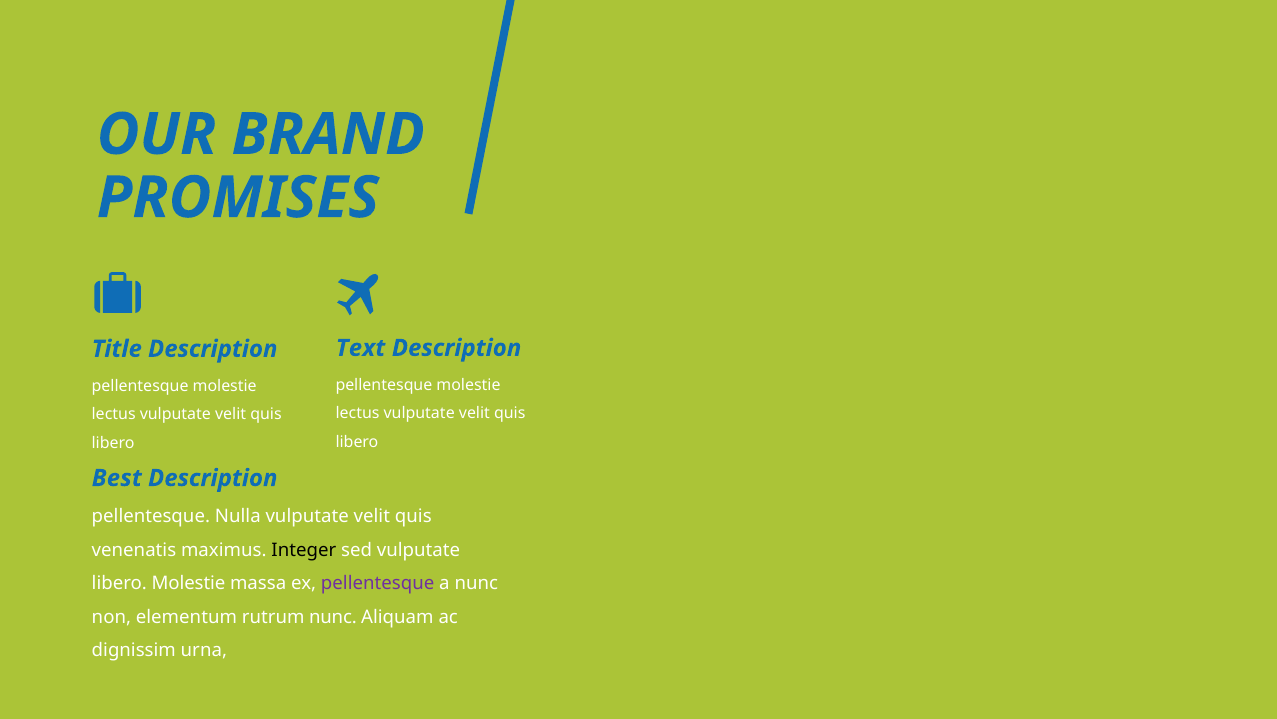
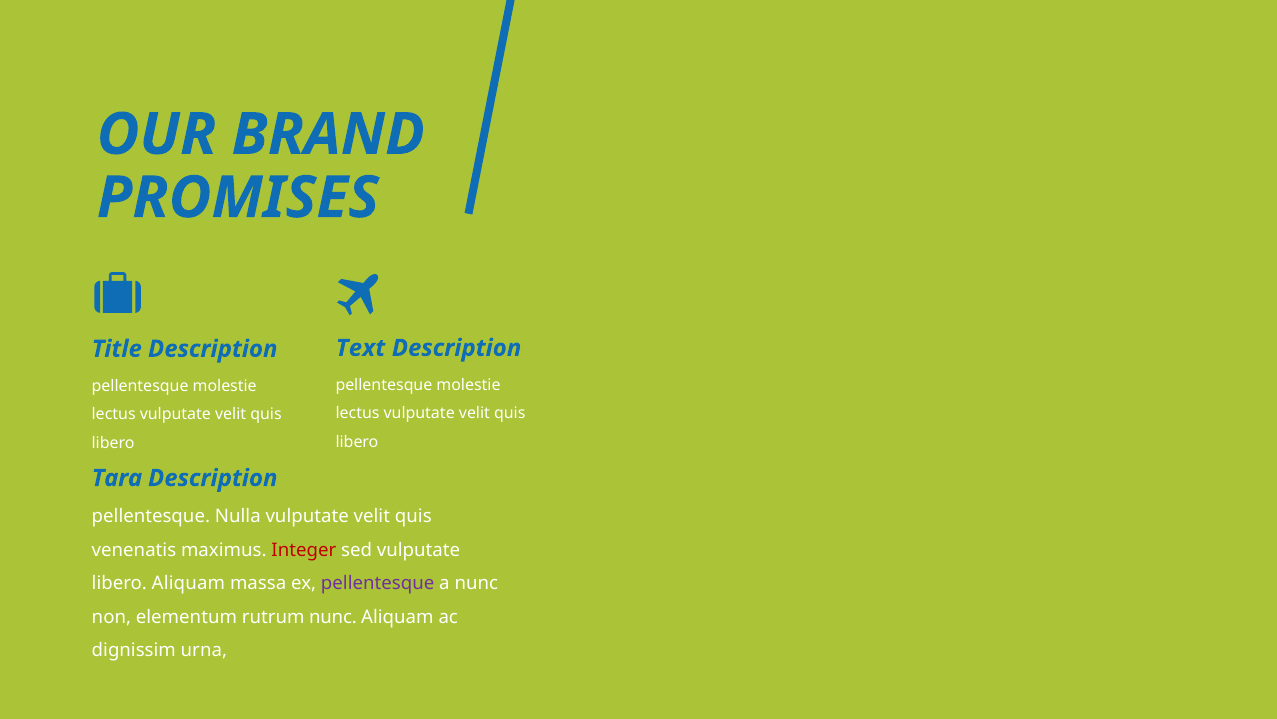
Best: Best -> Tara (117, 478)
Integer colour: black -> red (304, 549)
libero Molestie: Molestie -> Aliquam (188, 583)
